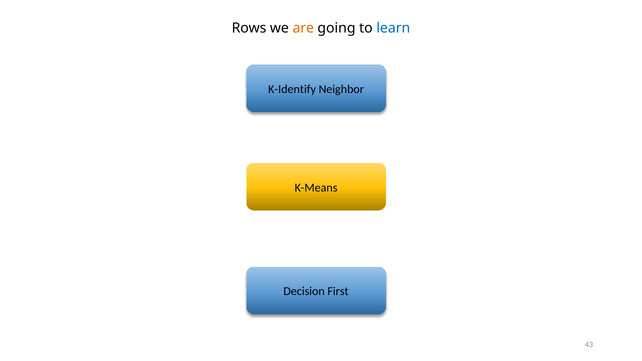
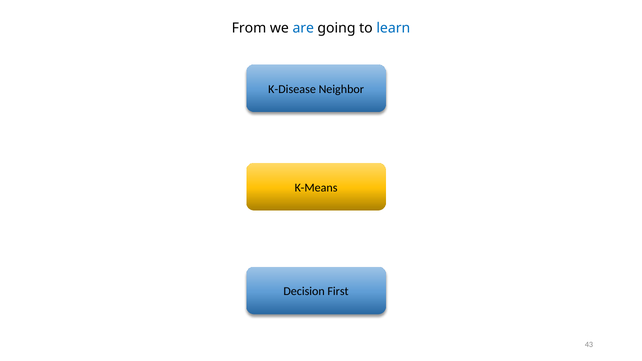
Rows: Rows -> From (249, 28)
are colour: orange -> blue (303, 28)
K-Identify: K-Identify -> K-Disease (292, 89)
